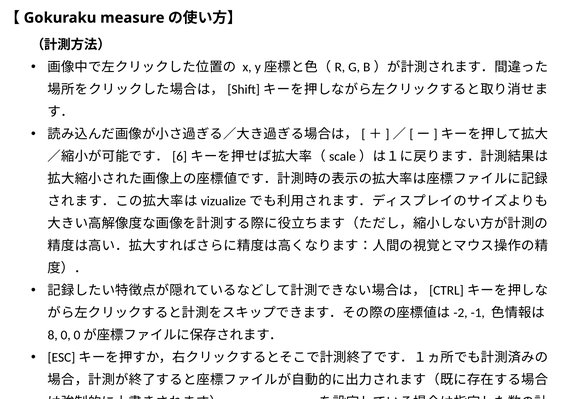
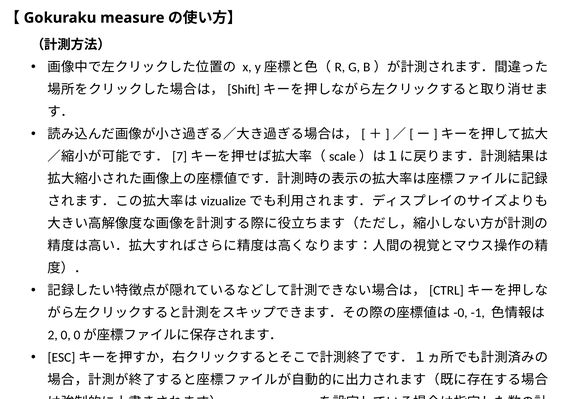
6: 6 -> 7 (180, 156)
-2: -2 -> -0 (460, 313)
8: 8 -> 2 (53, 335)
